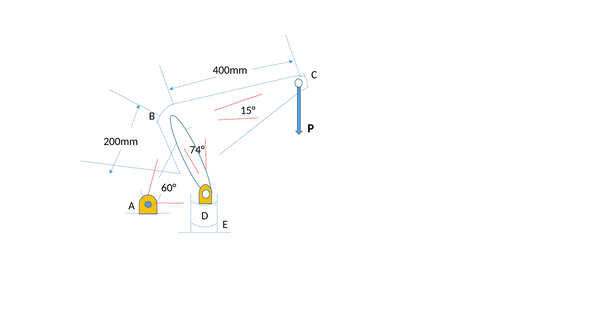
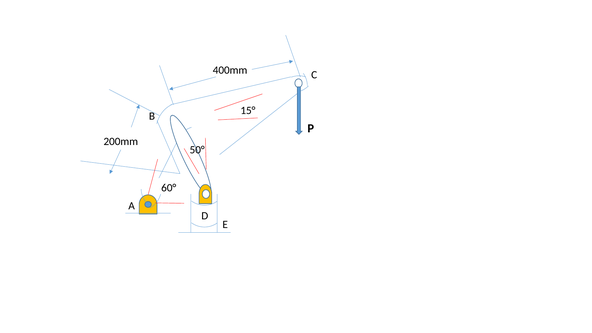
74°: 74° -> 50° (197, 150)
